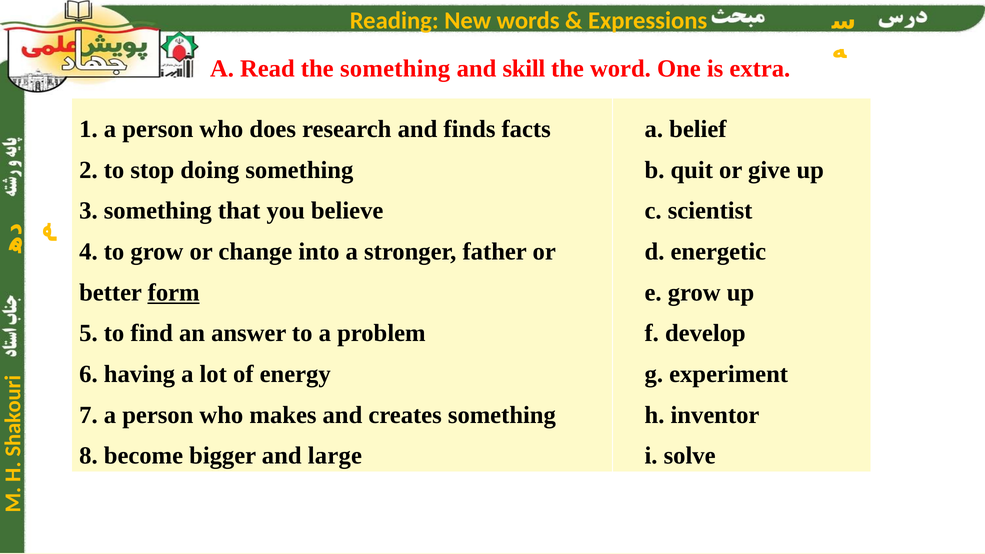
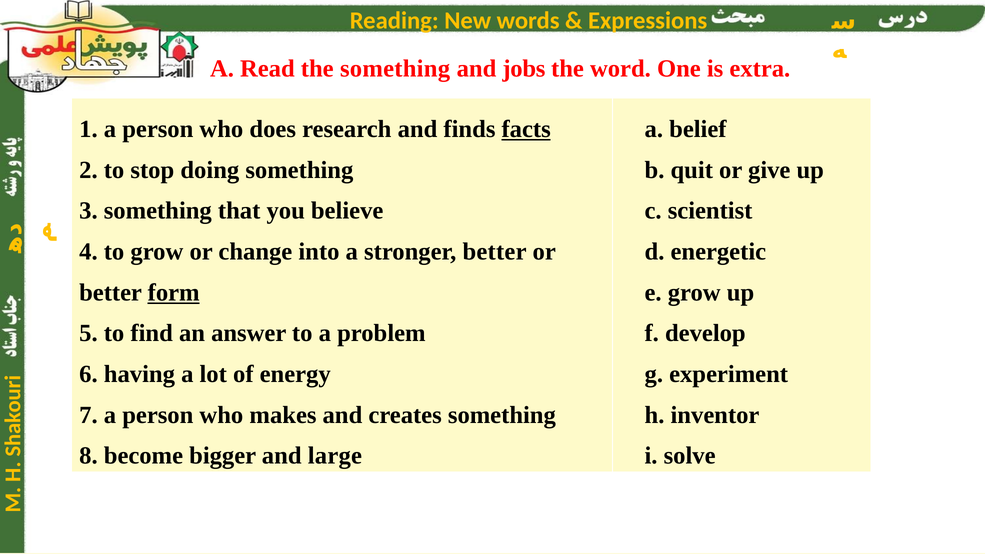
skill: skill -> jobs (524, 69)
facts underline: none -> present (526, 129)
stronger father: father -> better (495, 252)
